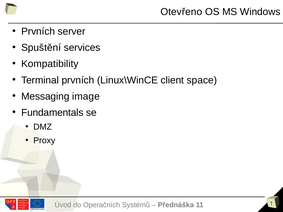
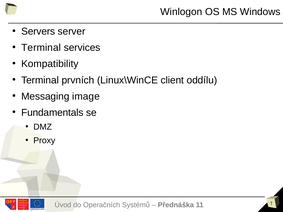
Otevřeno: Otevřeno -> Winlogon (181, 12)
Prvních: Prvních -> Servers (38, 32)
Spuštění: Spuštění -> Terminal (41, 48)
space: space -> oddílu (202, 80)
